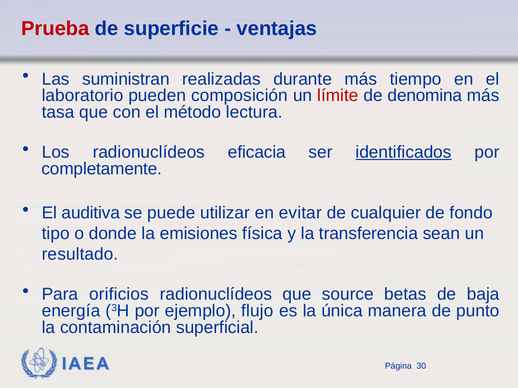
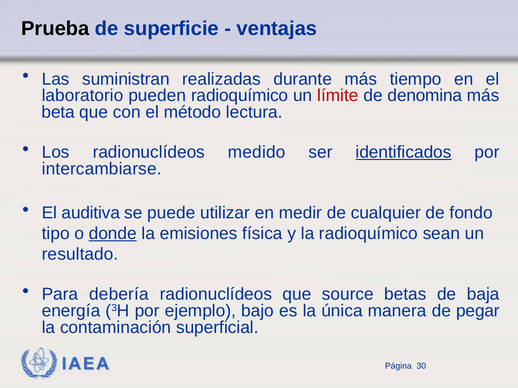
Prueba colour: red -> black (55, 29)
pueden composición: composición -> radioquímico (240, 96)
tasa: tasa -> beta (58, 112)
eficacia: eficacia -> medido (257, 152)
completamente: completamente -> intercambiarse (102, 169)
evitar: evitar -> medir (300, 213)
donde underline: none -> present (113, 234)
la transferencia: transferencia -> radioquímico (368, 234)
orificios: orificios -> debería (119, 295)
flujo: flujo -> bajo (258, 311)
punto: punto -> pegar (478, 311)
